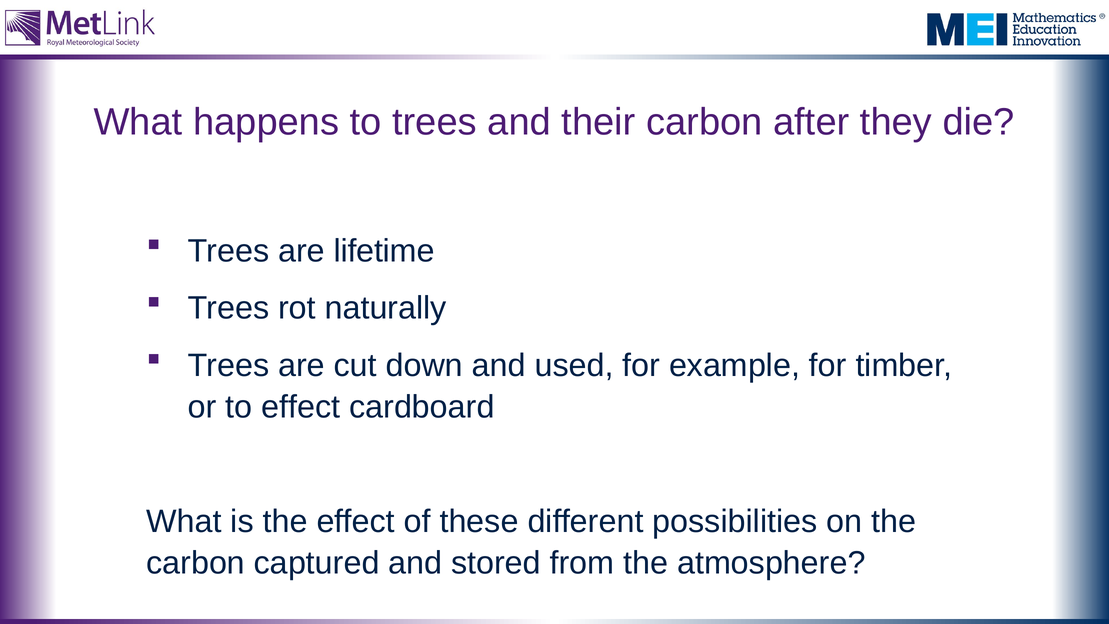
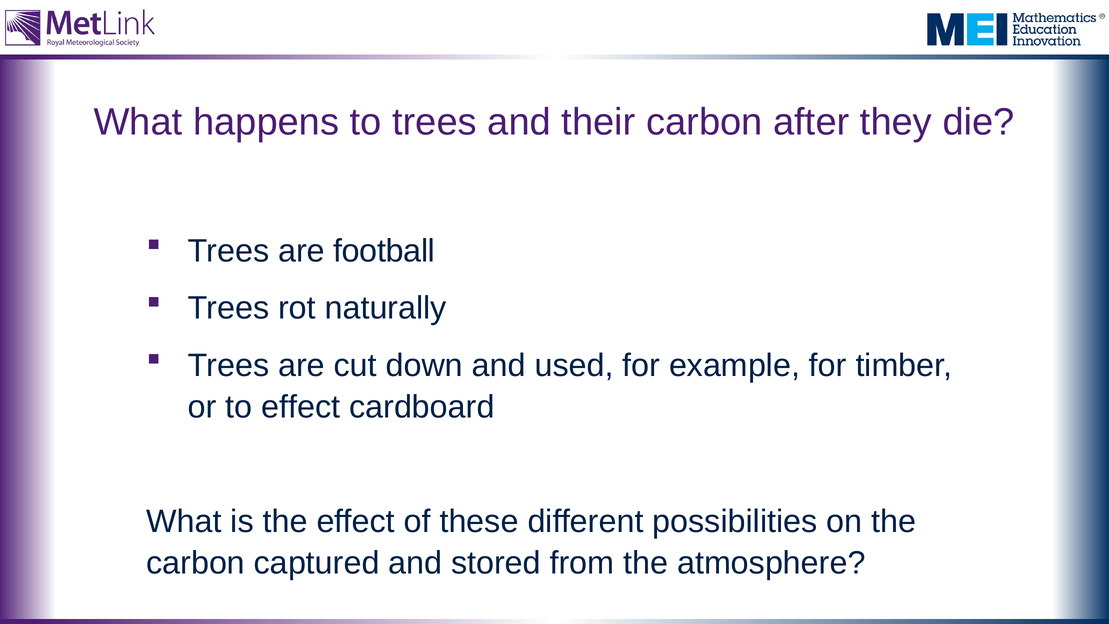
lifetime: lifetime -> football (384, 251)
